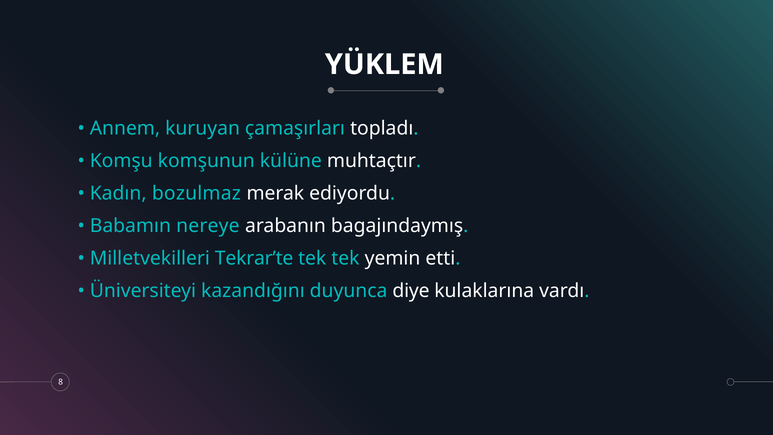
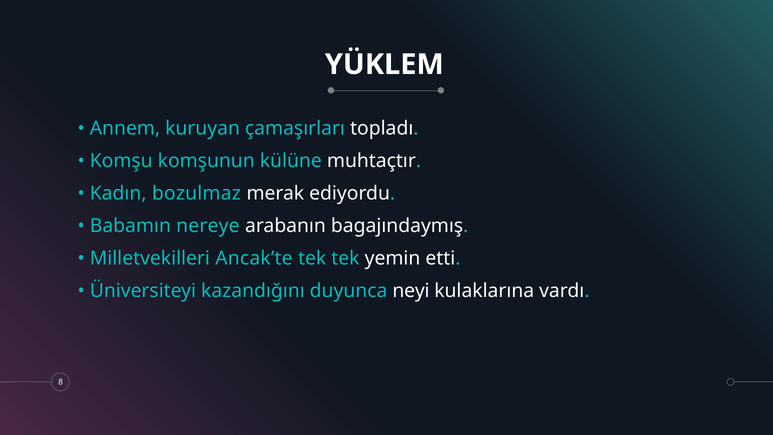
Tekrar’te: Tekrar’te -> Ancak’te (254, 258)
diye: diye -> neyi (411, 291)
